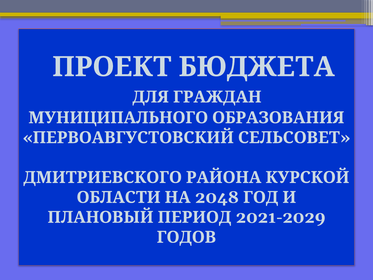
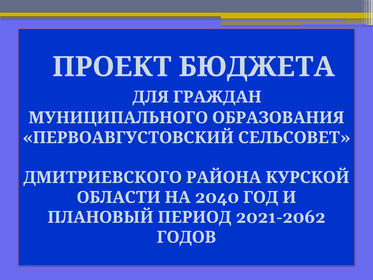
2048: 2048 -> 2040 (217, 197)
2021-2029: 2021-2029 -> 2021-2062 (281, 217)
